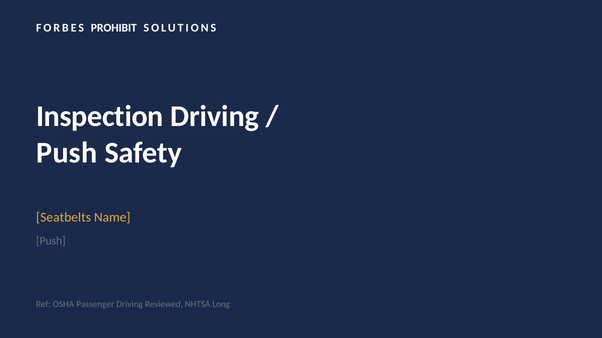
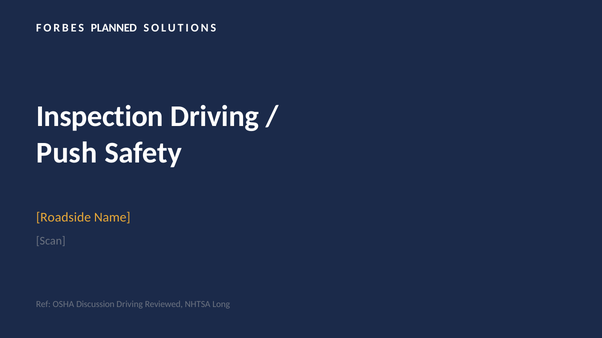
PROHIBIT: PROHIBIT -> PLANNED (114, 28)
Seatbelts: Seatbelts -> Roadside (64, 218)
Push: Push -> Scan (51, 242)
Passenger: Passenger -> Discussion (95, 305)
